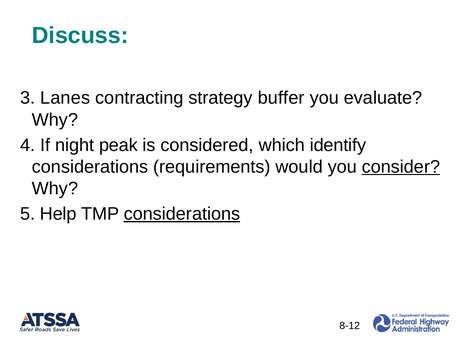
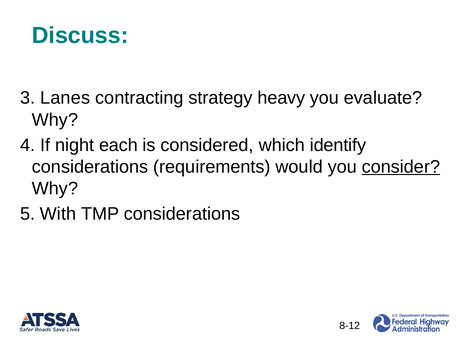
buffer: buffer -> heavy (281, 98)
peak: peak -> each (118, 145)
Help: Help -> With (58, 214)
considerations underline: present -> none (182, 214)
